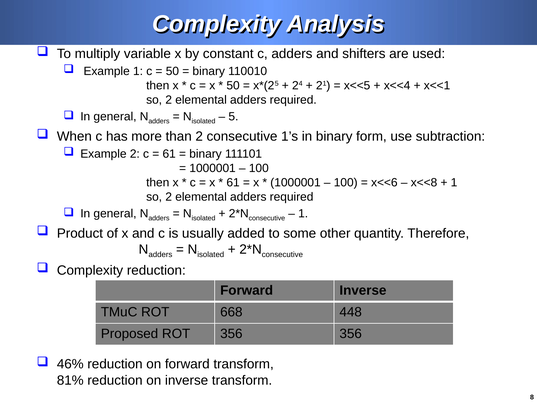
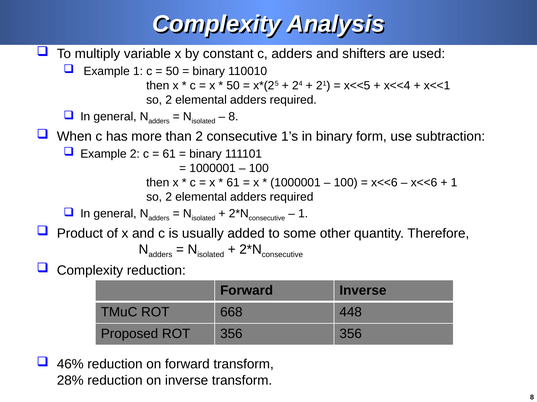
5: 5 -> 8 (233, 117)
x<<8: x<<8 -> x<<6 (424, 183)
81%: 81% -> 28% (70, 381)
